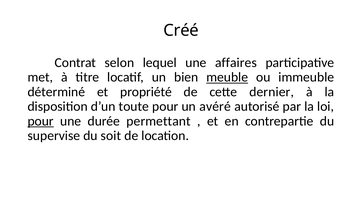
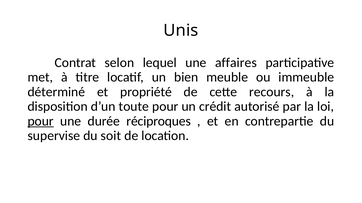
Créé: Créé -> Unis (181, 30)
meuble underline: present -> none (227, 77)
dernier: dernier -> recours (272, 92)
avéré: avéré -> crédit (215, 107)
permettant: permettant -> réciproques (159, 121)
